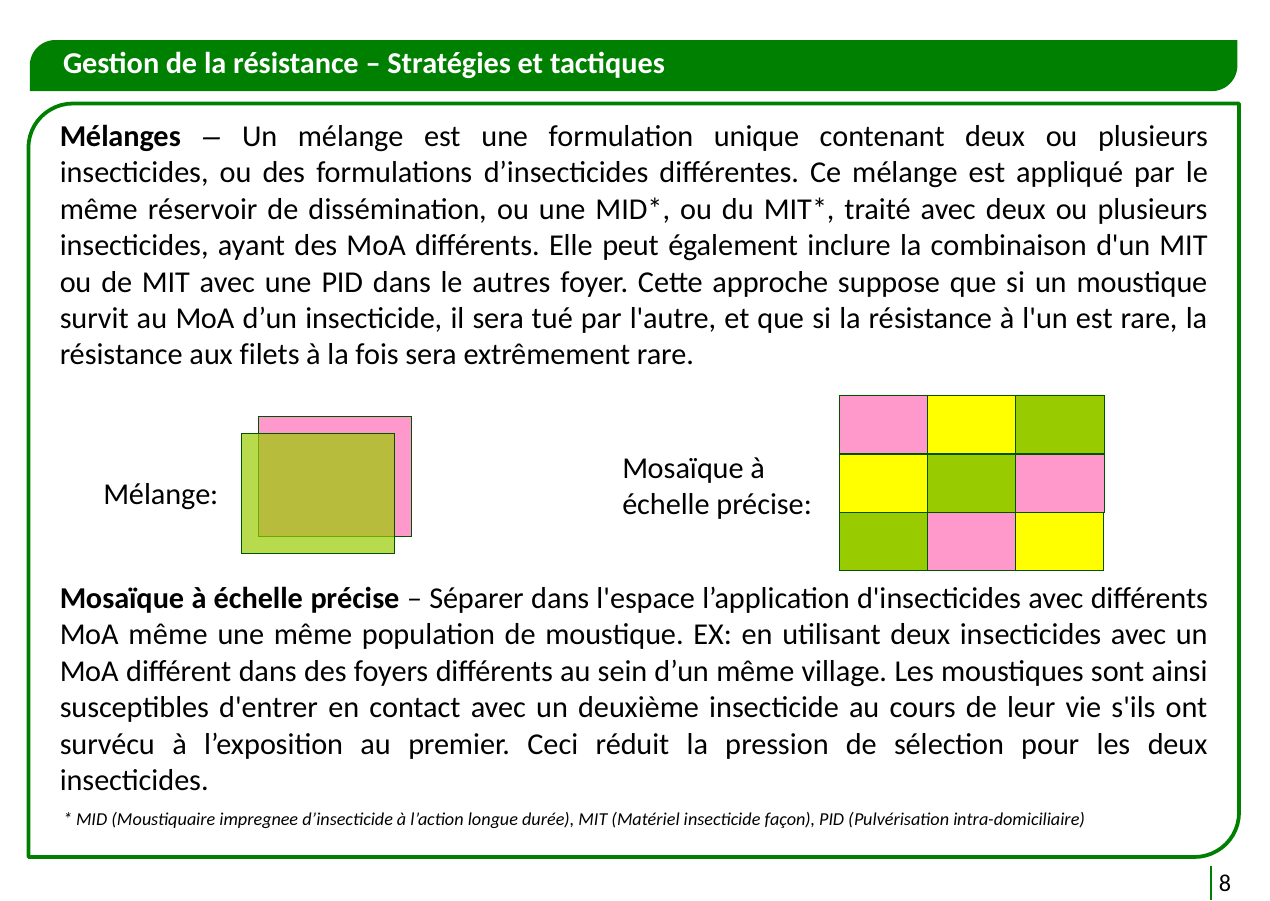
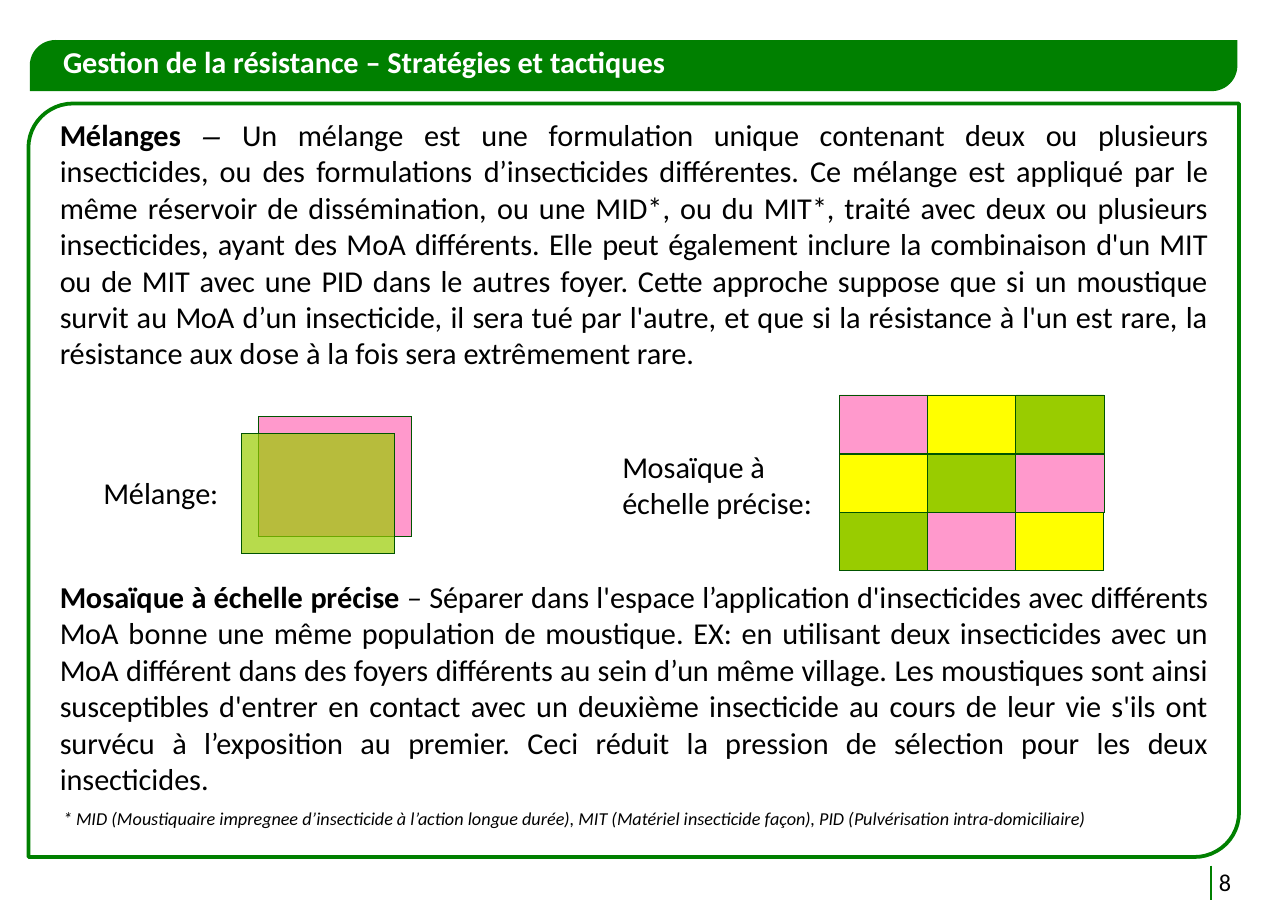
filets: filets -> dose (269, 355)
MoA même: même -> bonne (168, 635)
